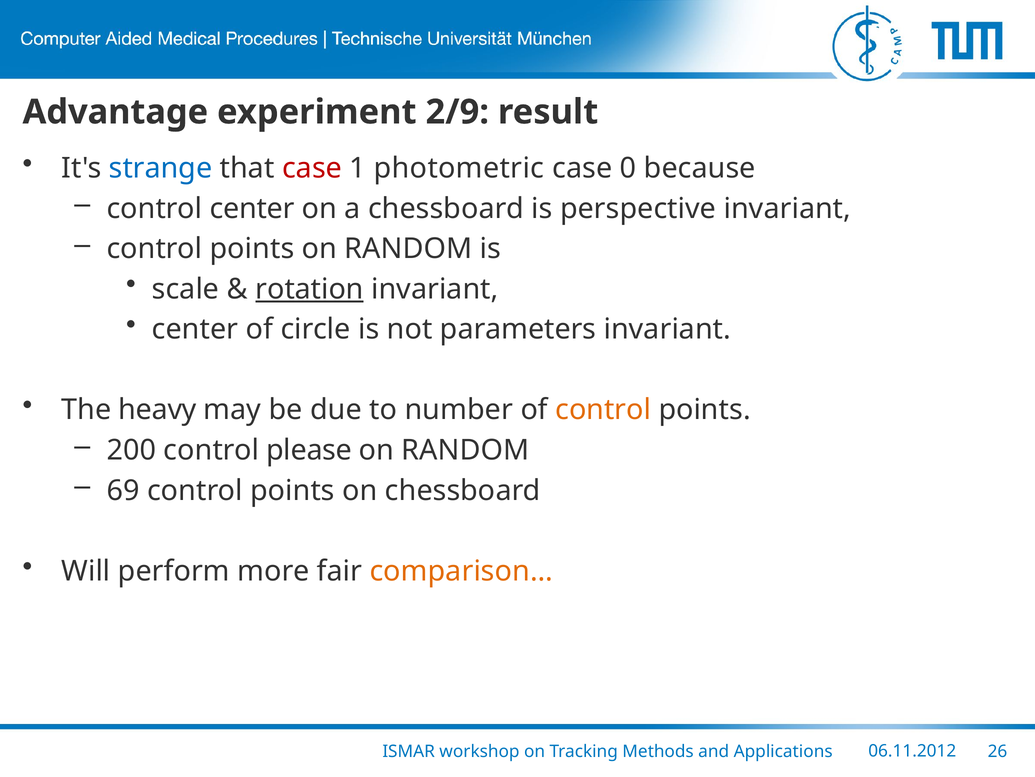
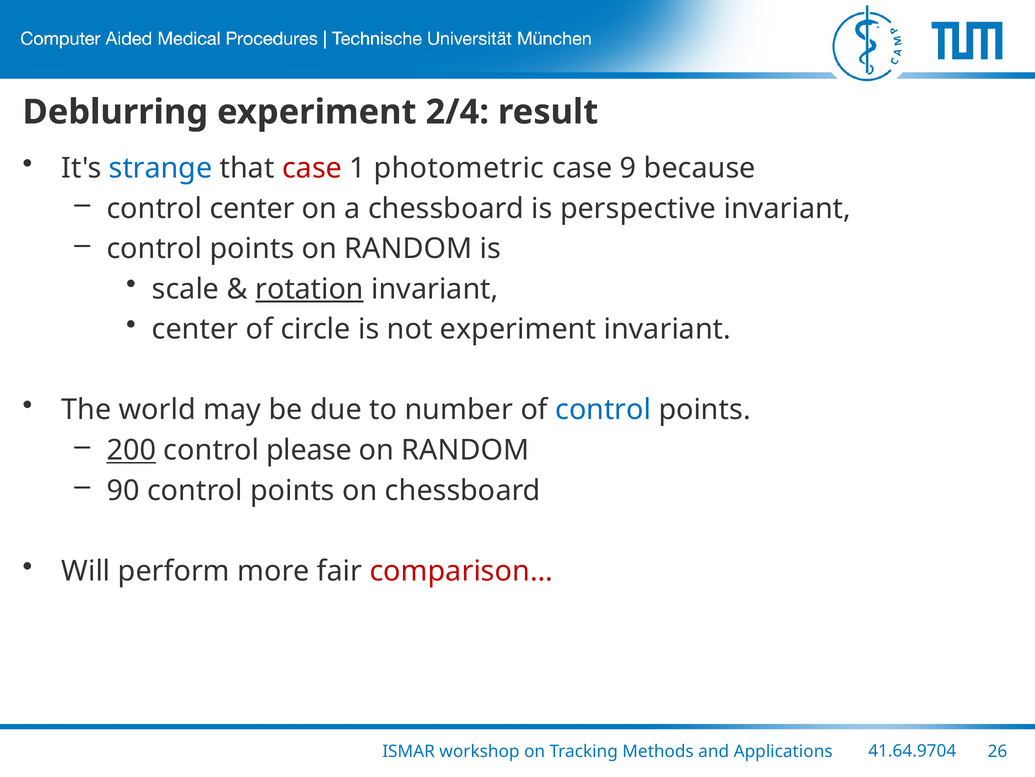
Advantage: Advantage -> Deblurring (115, 112)
2/9: 2/9 -> 2/4 (457, 112)
0: 0 -> 9 (628, 168)
not parameters: parameters -> experiment (518, 329)
heavy: heavy -> world (157, 410)
control colour: orange -> blue (603, 410)
200 underline: none -> present (131, 450)
69: 69 -> 90 (123, 490)
comparison colour: orange -> red (461, 571)
06.11.2012: 06.11.2012 -> 41.64.9704 (912, 750)
